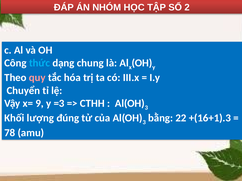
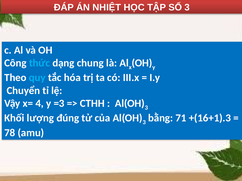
NHÓM: NHÓM -> NHIỆT (107, 7)
SỐ 2: 2 -> 3 (187, 7)
quy colour: pink -> light blue (37, 78)
9: 9 -> 4 (40, 104)
22: 22 -> 71 (181, 118)
